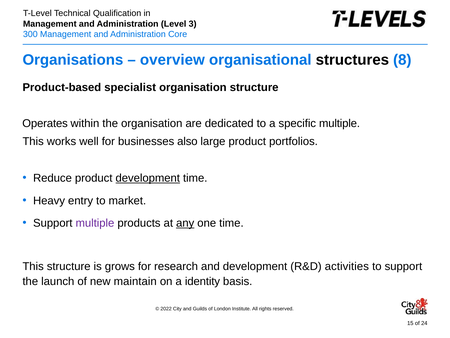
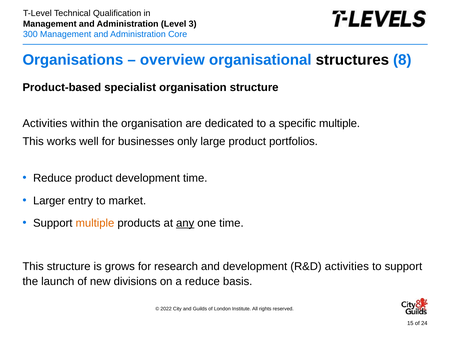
Operates: Operates -> Activities (45, 123)
also: also -> only (187, 141)
development underline: present -> none (148, 178)
Heavy: Heavy -> Larger (49, 200)
multiple colour: purple -> orange (95, 223)
maintain: maintain -> divisions (135, 281)
a identity: identity -> reduce (202, 281)
